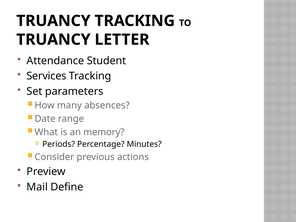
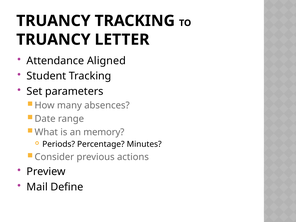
Student: Student -> Aligned (106, 61)
Services: Services -> Student (46, 76)
